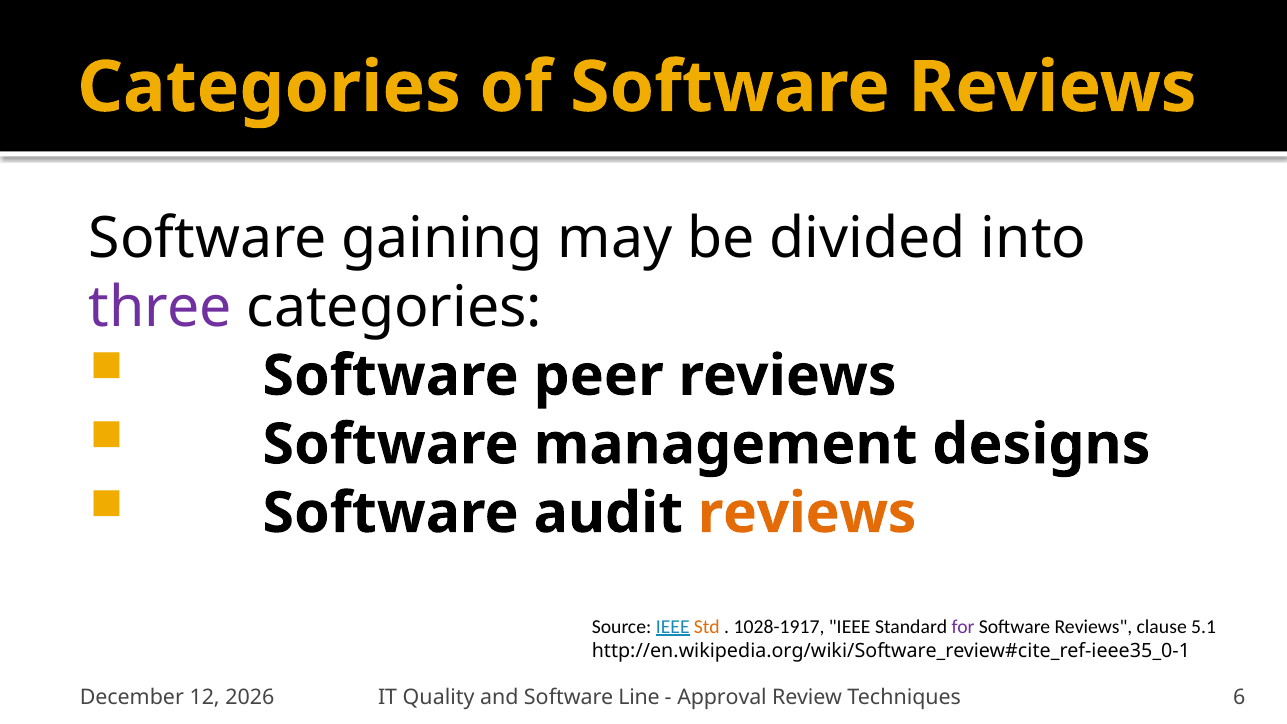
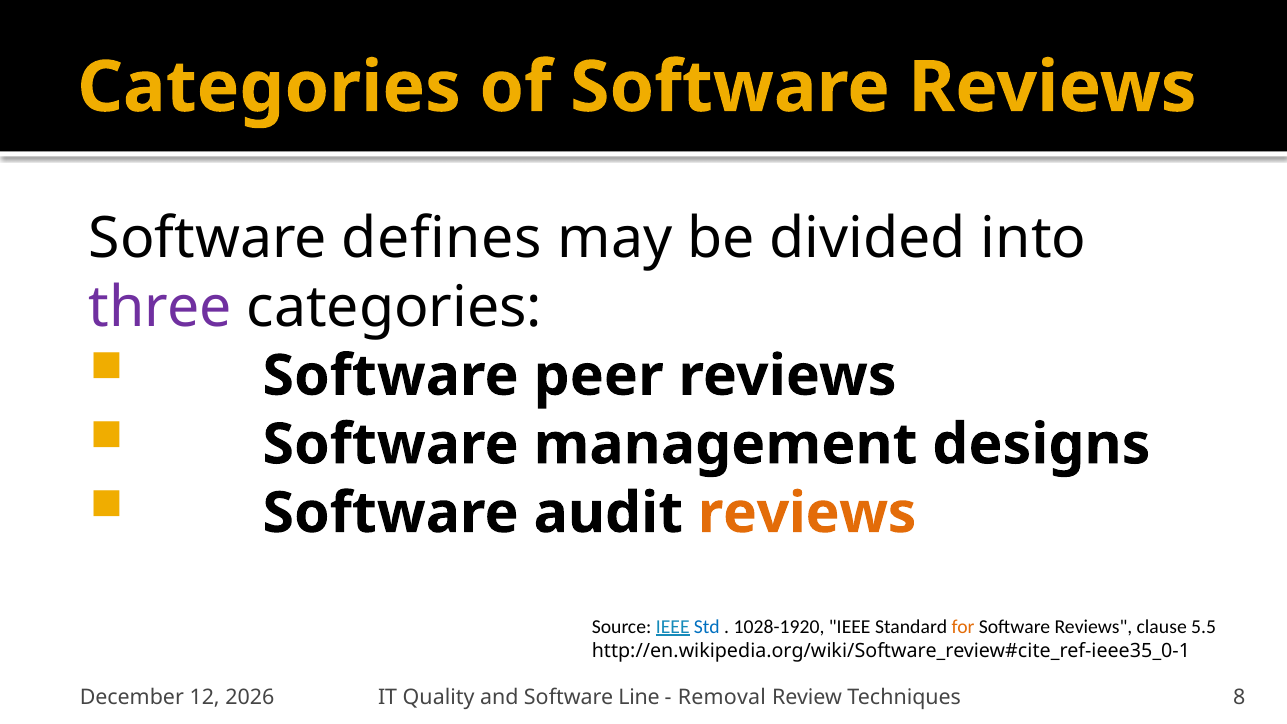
gaining: gaining -> defines (442, 239)
Std colour: orange -> blue (707, 627)
1028-1917: 1028-1917 -> 1028-1920 (779, 627)
for colour: purple -> orange (963, 627)
5.1: 5.1 -> 5.5 (1204, 627)
Approval: Approval -> Removal (722, 698)
6: 6 -> 8 (1239, 698)
